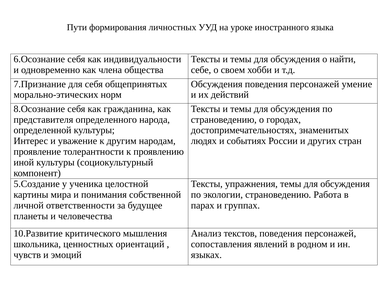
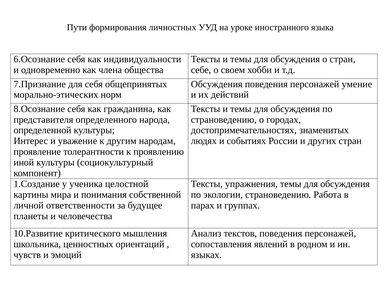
о найти: найти -> стран (343, 59)
5.Создание: 5.Создание -> 1.Создание (37, 184)
